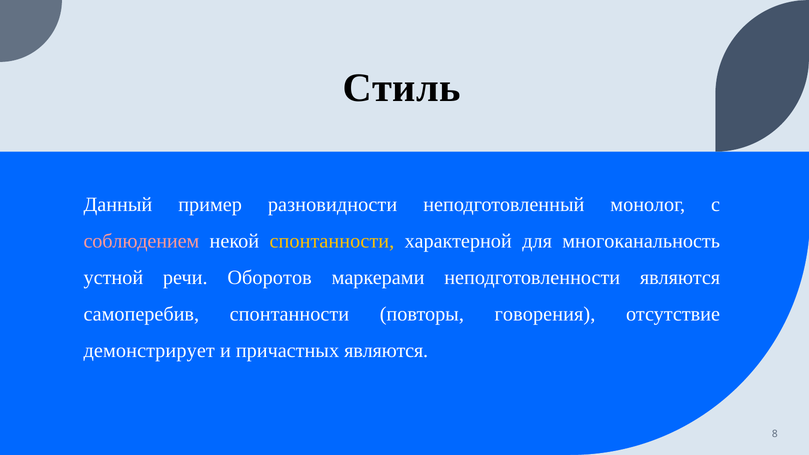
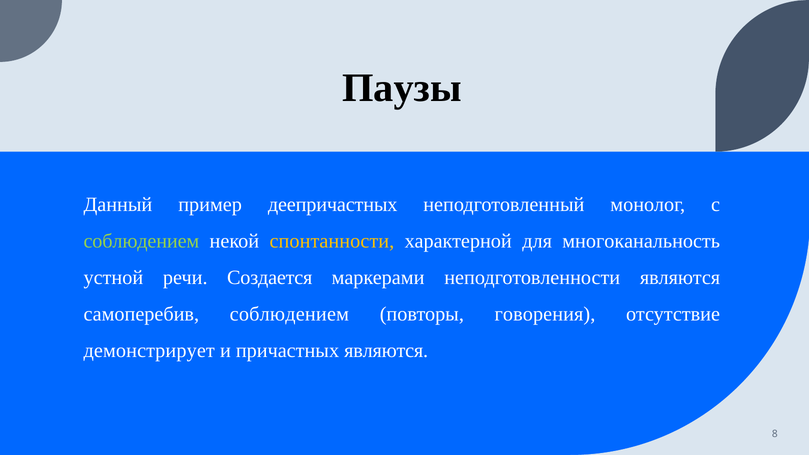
Стиль: Стиль -> Паузы (402, 88)
разновидности: разновидности -> деепричастных (333, 205)
соблюдением colour: pink -> light green (141, 241)
Оборотов: Оборотов -> Создается (270, 278)
самоперебив спонтанности: спонтанности -> соблюдением (289, 314)
